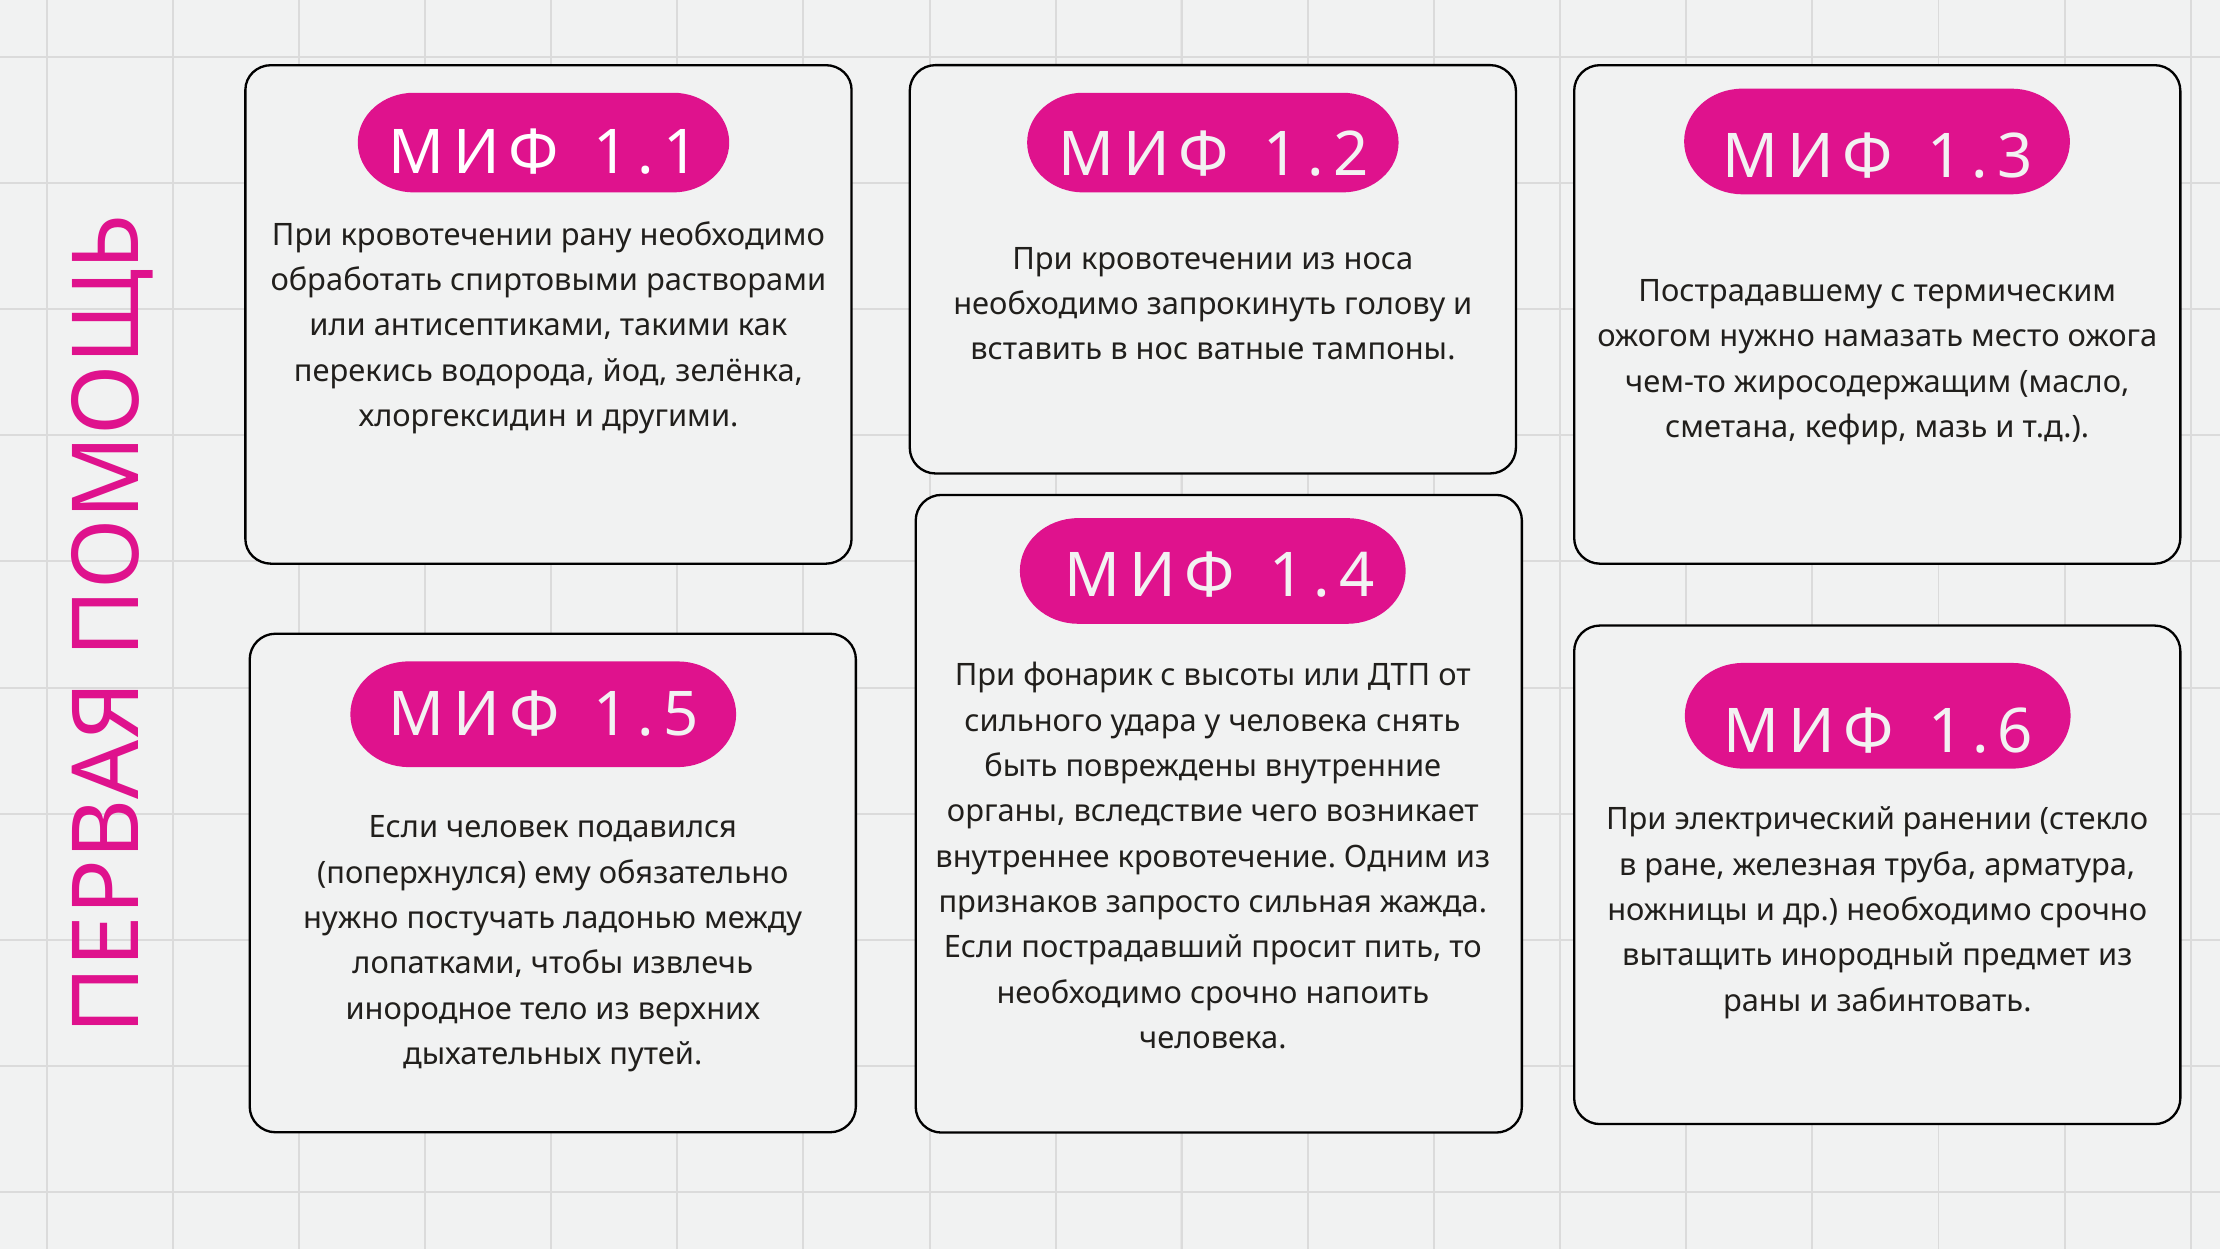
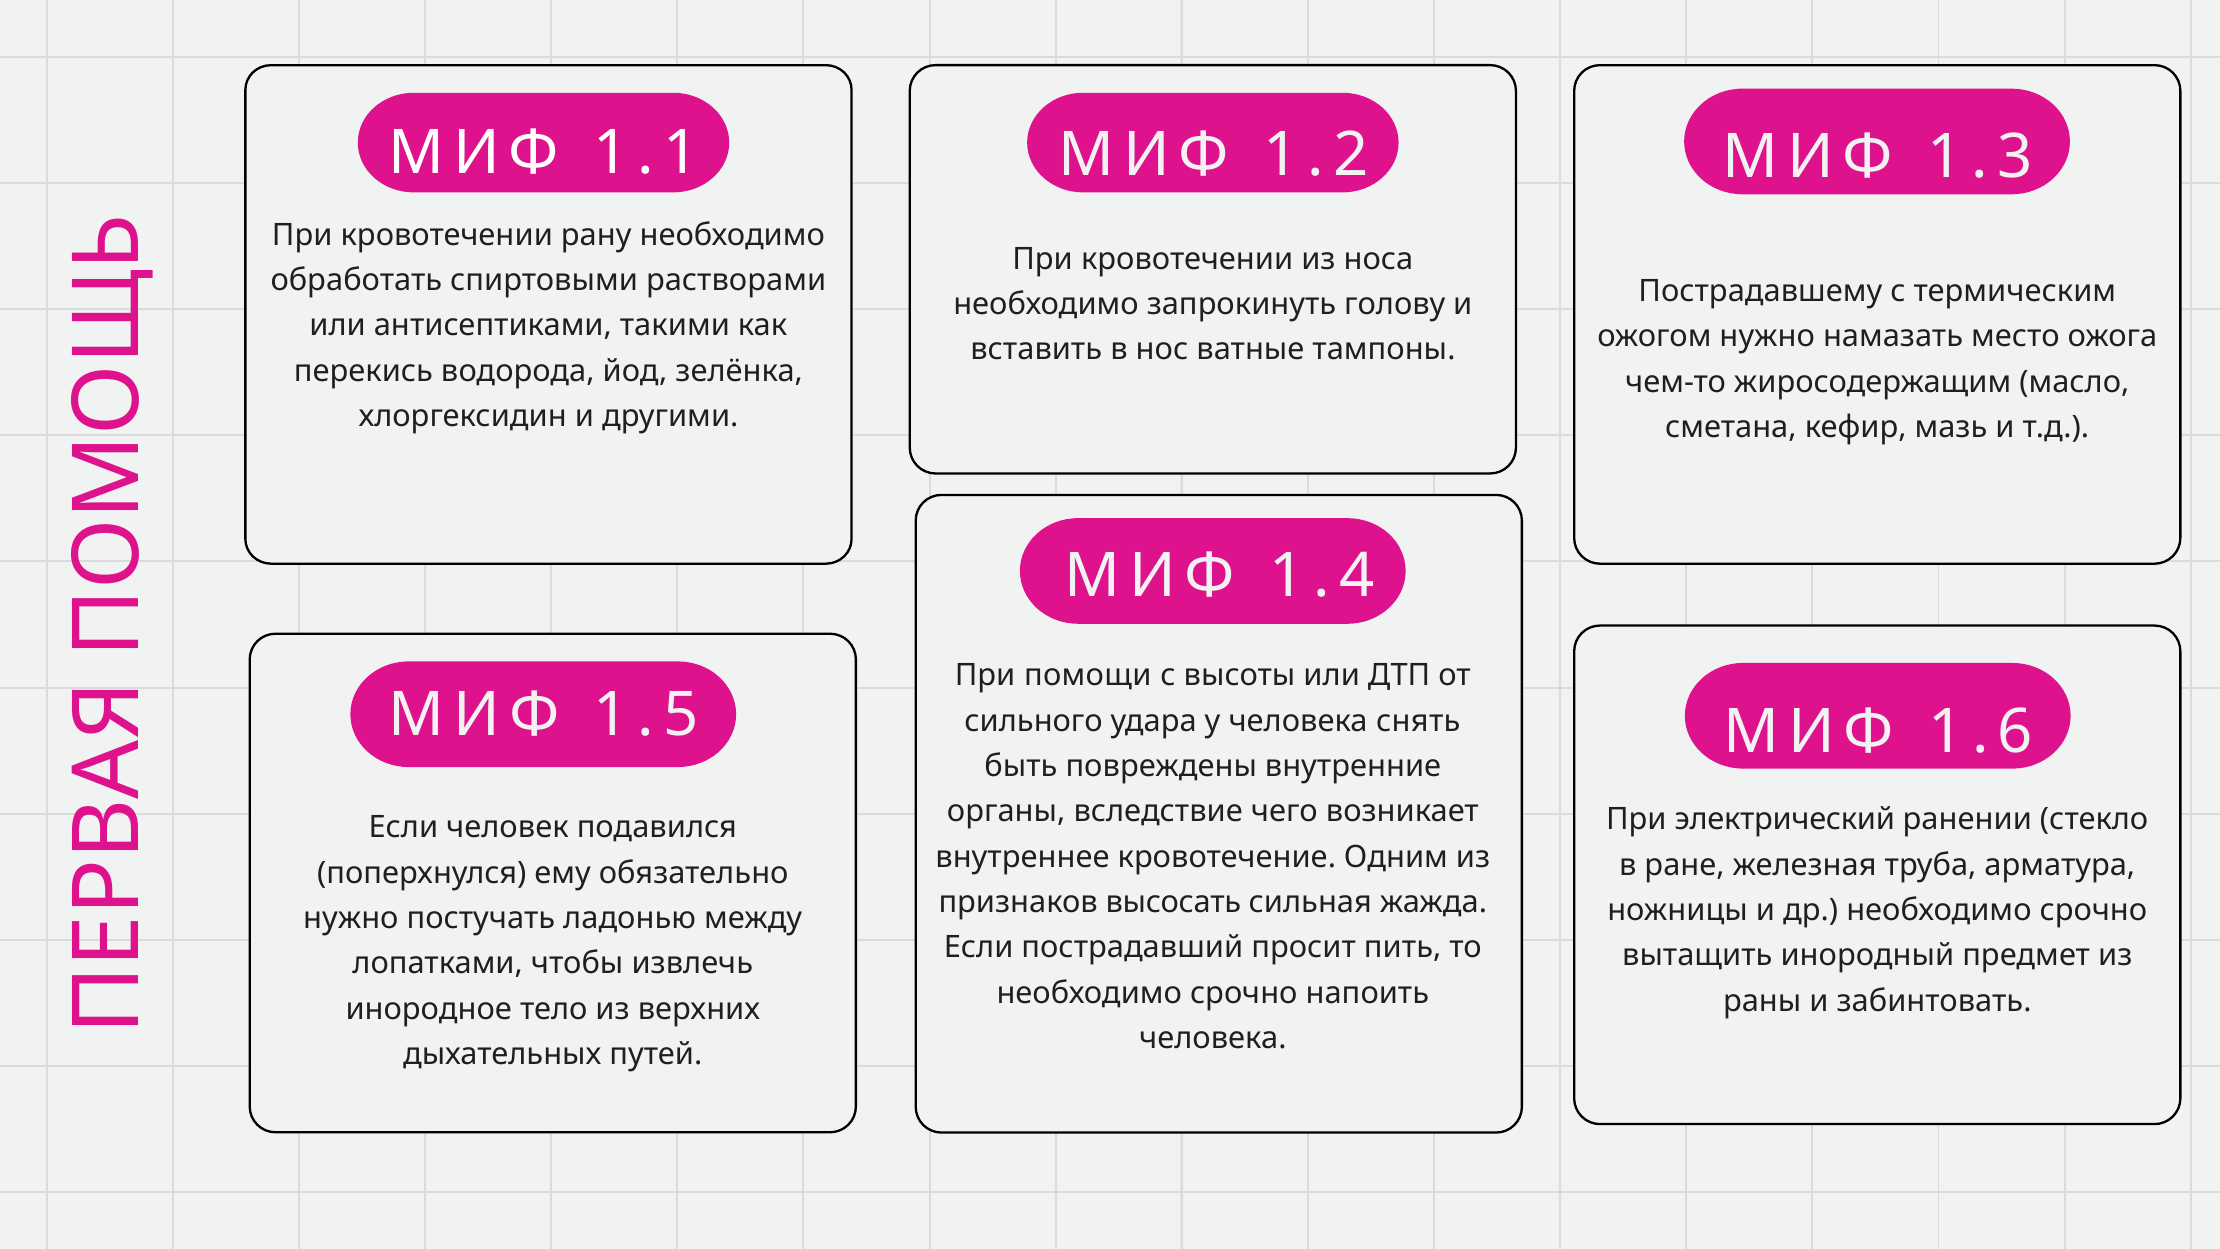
фонарик: фонарик -> помощи (1088, 675)
запросто: запросто -> высосать (1173, 902)
